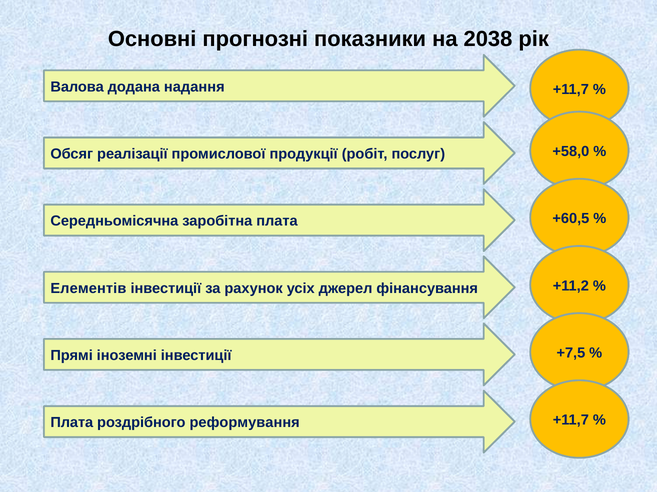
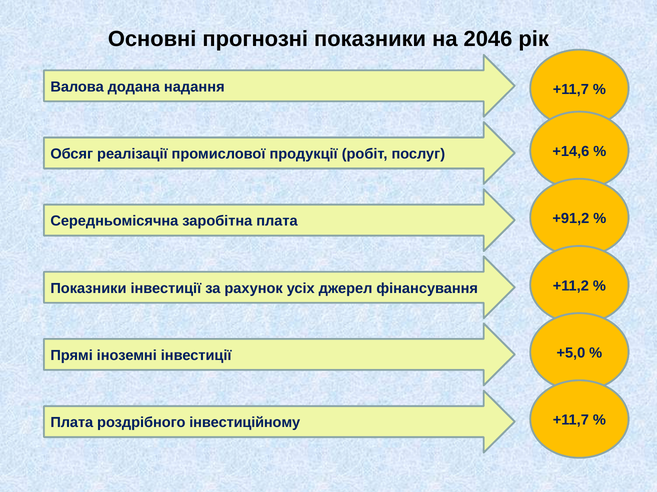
2038: 2038 -> 2046 (488, 39)
+58,0: +58,0 -> +14,6 (571, 152)
+60,5: +60,5 -> +91,2 (571, 219)
Елементів: Елементів -> Показники (88, 289)
+7,5: +7,5 -> +5,0 (571, 353)
реформування: реформування -> інвестиційному (245, 423)
